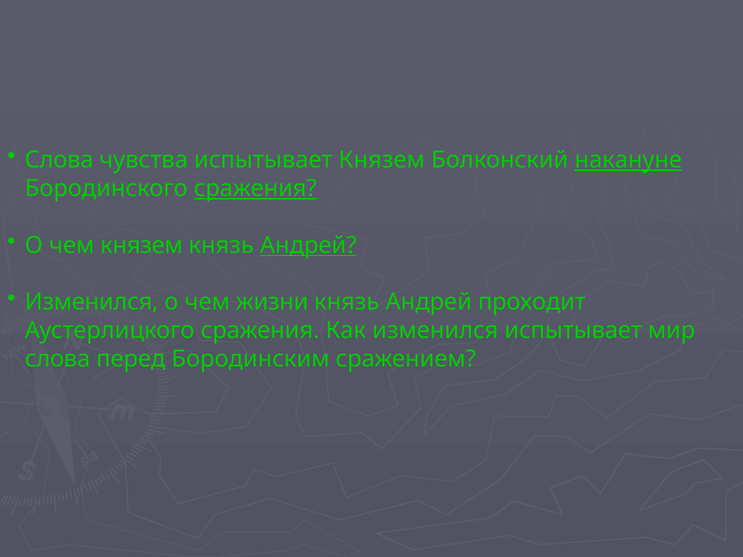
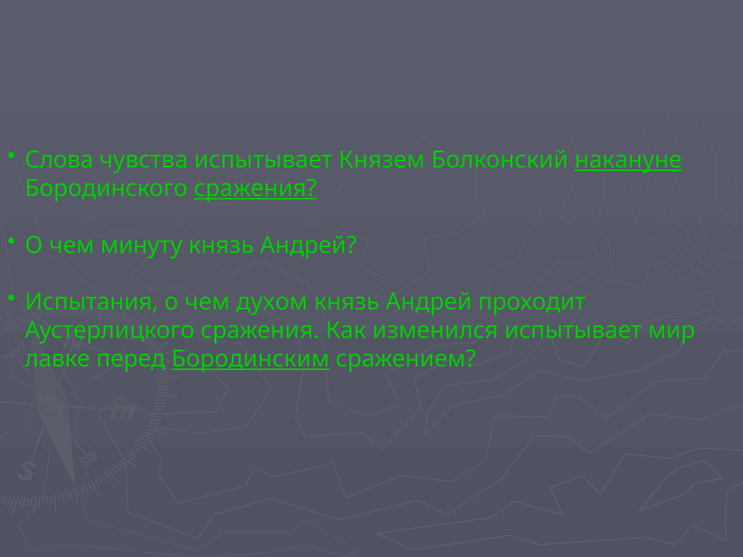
чем князем: князем -> минуту (141, 245)
Андрей underline: present -> none (308, 245)
Изменился: Изменился -> Испытания (92, 302)
жизни: жизни -> духом (272, 302)
слова: слова -> лавке (58, 359)
Бородинским underline: none -> present (250, 359)
